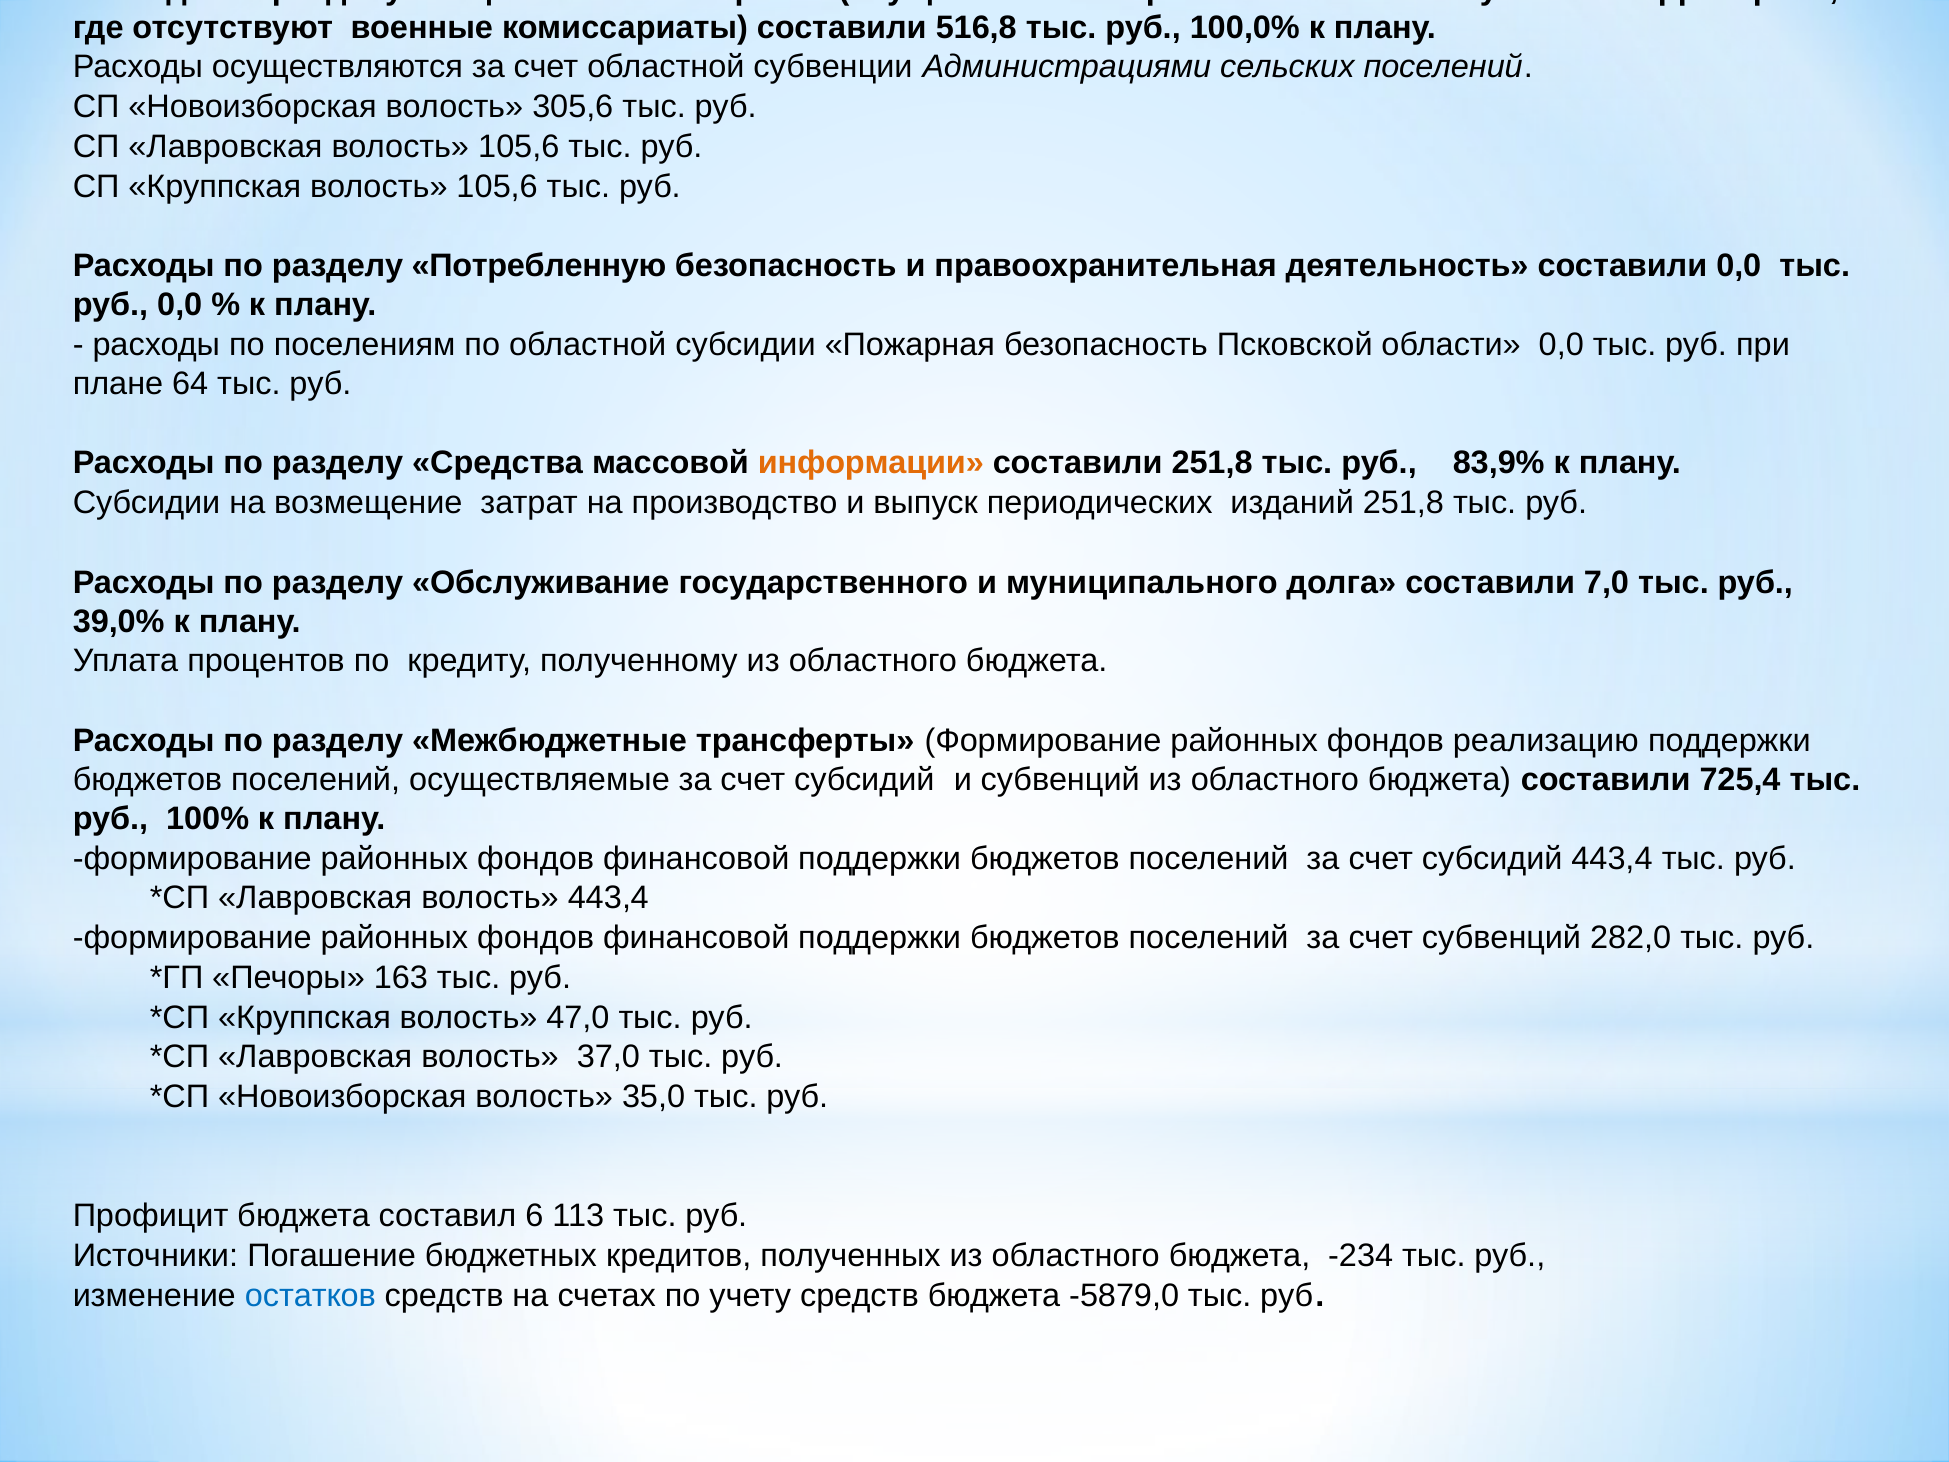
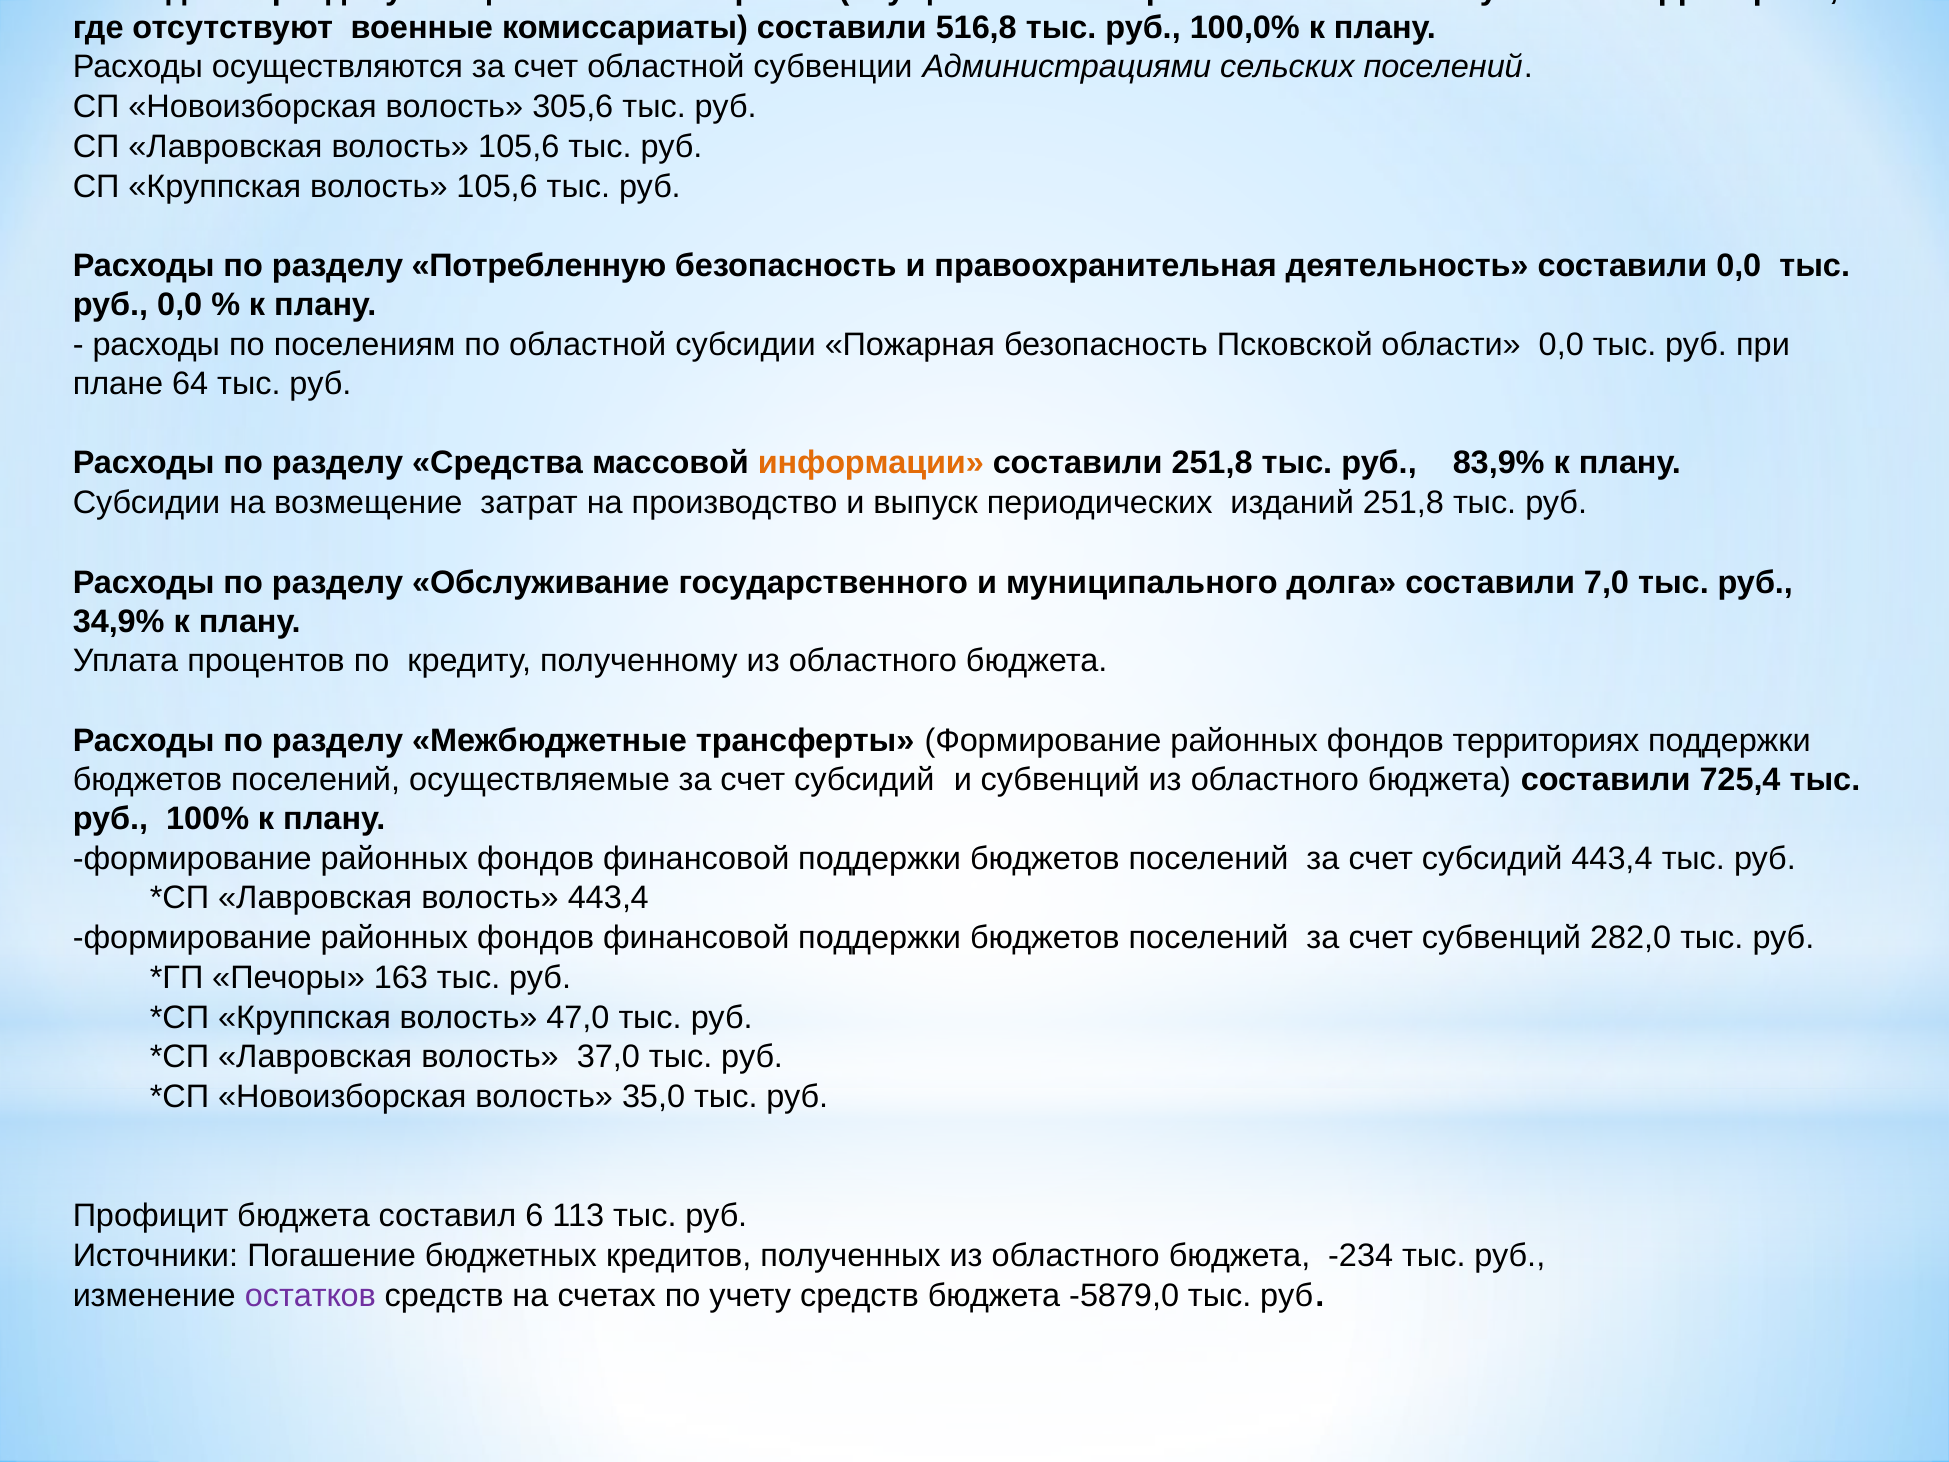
39,0%: 39,0% -> 34,9% (119, 621)
фондов реализацию: реализацию -> территориях (1546, 741)
остатков colour: blue -> purple (310, 1296)
